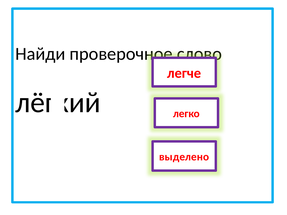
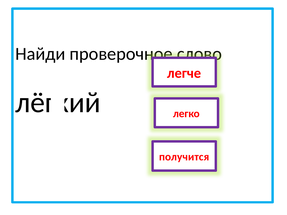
выделено: выделено -> получится (184, 157)
